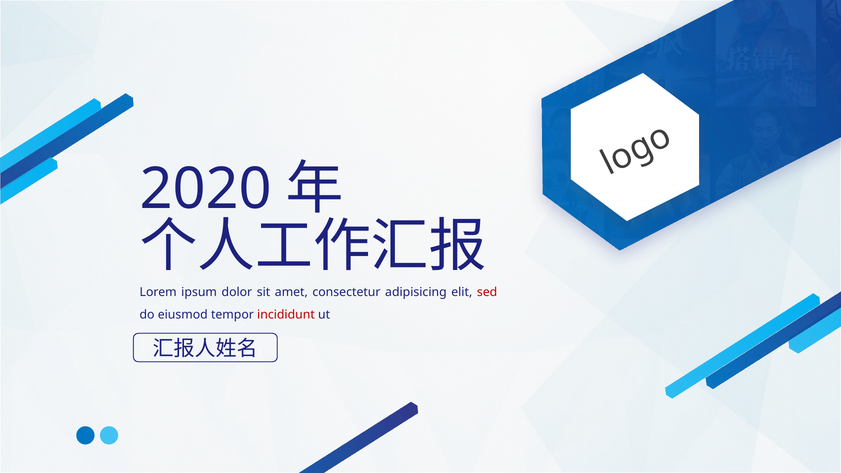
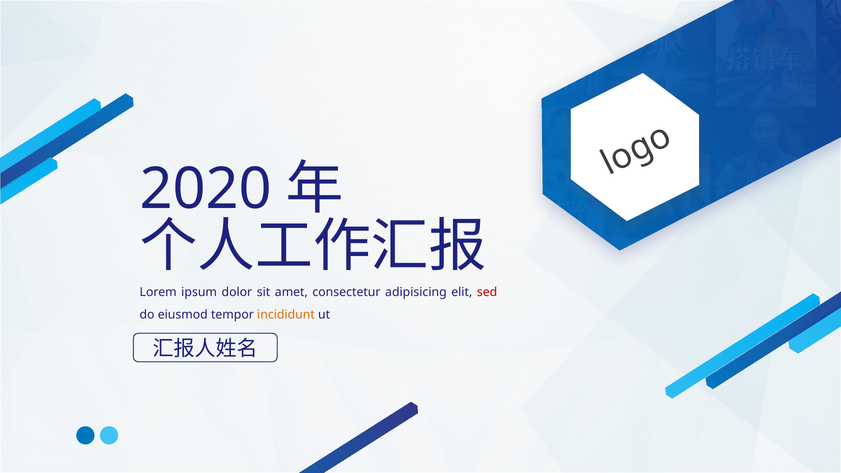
incididunt colour: red -> orange (286, 315)
